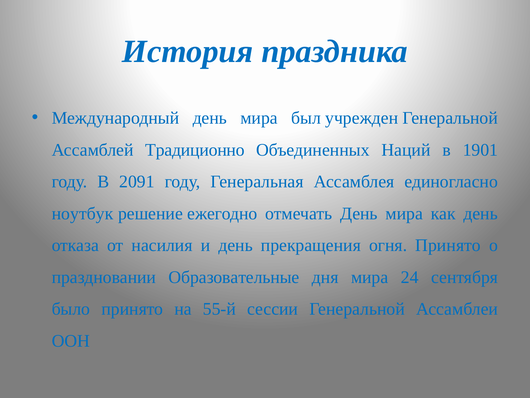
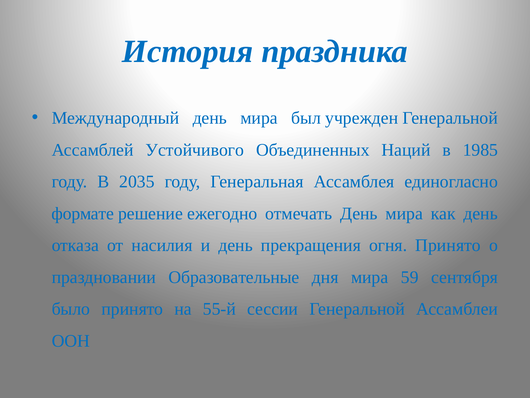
Традиционно: Традиционно -> Устойчивого (195, 150)
1901: 1901 -> 1985 (480, 150)
2091: 2091 -> 2035 (137, 181)
ноутбук: ноутбук -> формате (83, 213)
24: 24 -> 59 (410, 277)
